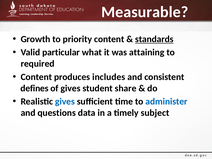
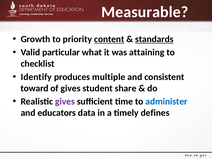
content underline: none -> present (109, 39)
required: required -> checklist (38, 64)
Content: Content -> Identify (36, 77)
includes: includes -> multiple (109, 77)
defines: defines -> toward (35, 88)
gives colour: blue -> purple (65, 101)
questions: questions -> educators (57, 113)
subject: subject -> defines (155, 113)
